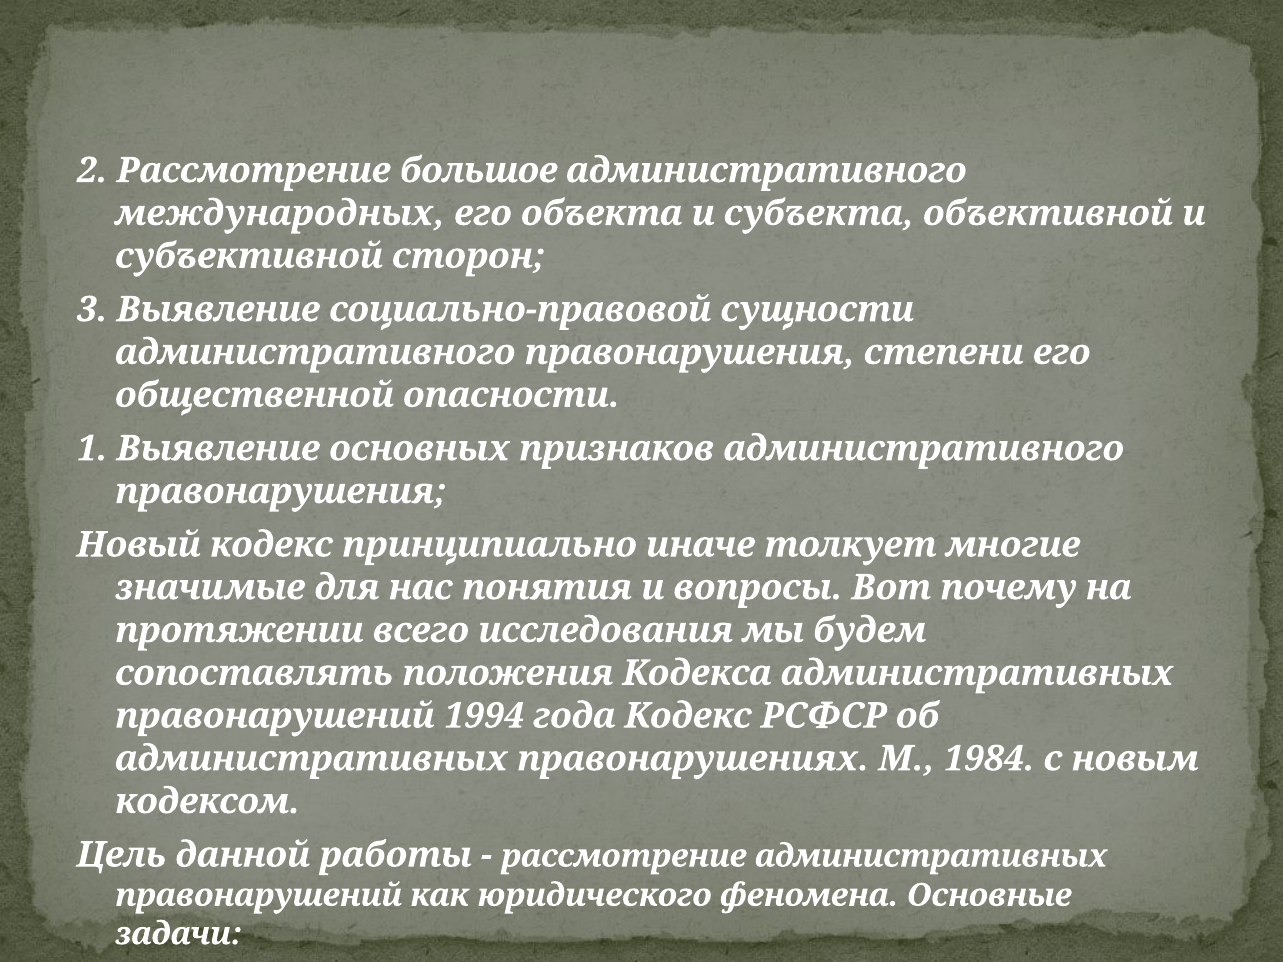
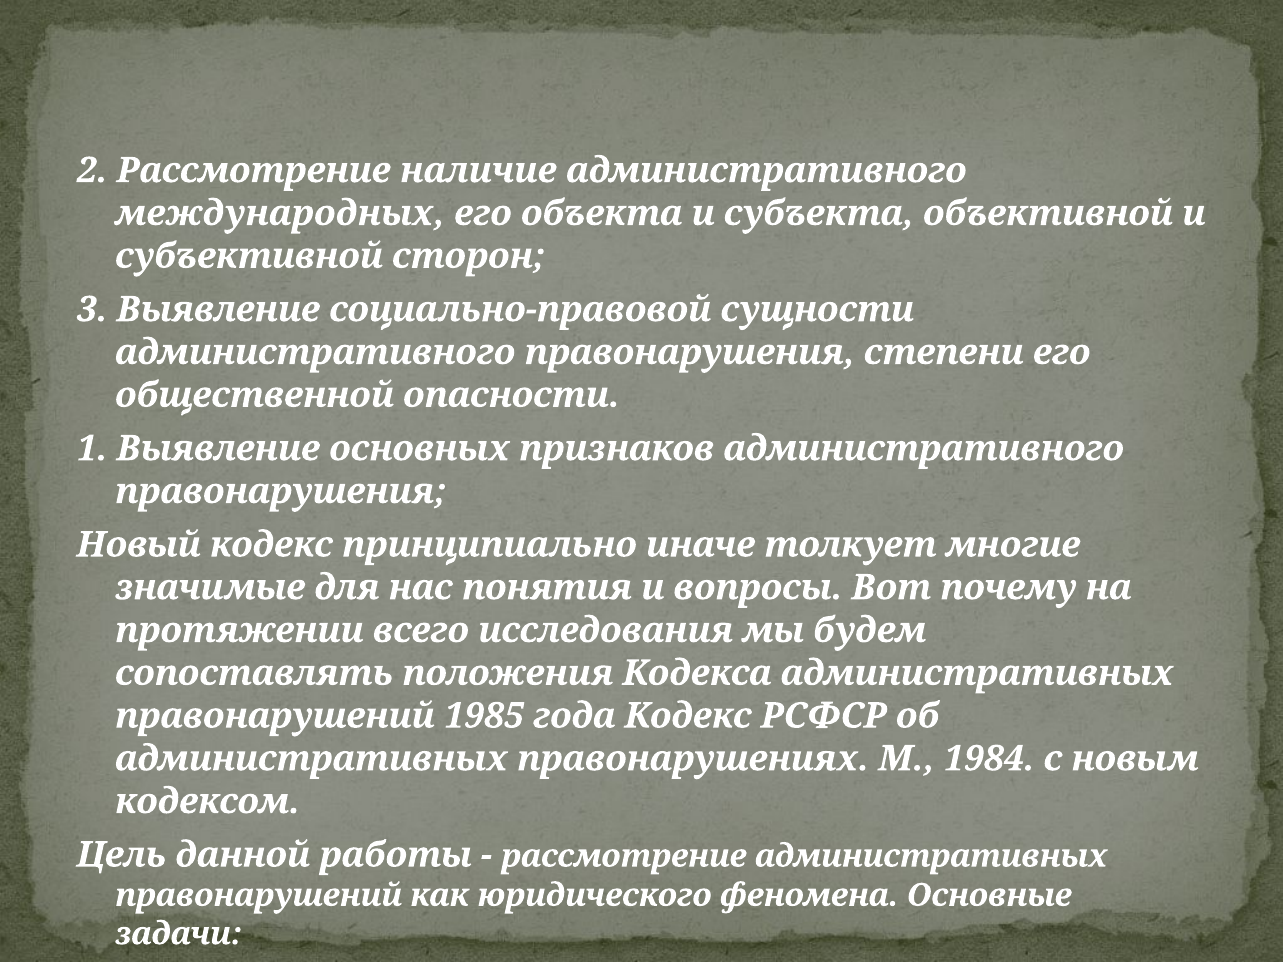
большое: большое -> наличие (479, 171)
1994: 1994 -> 1985 (484, 716)
